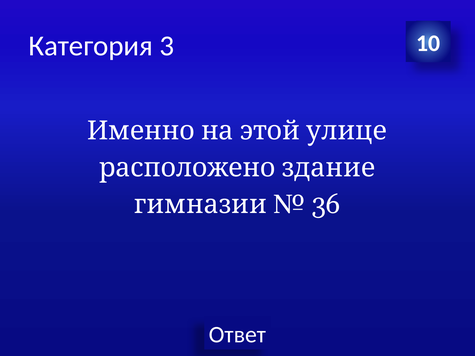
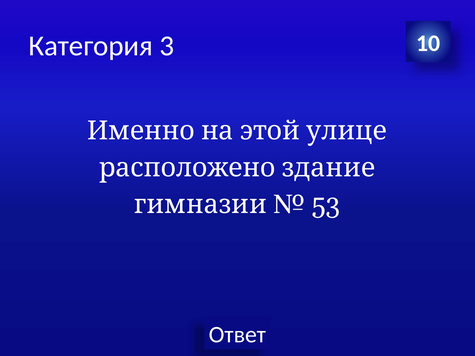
36: 36 -> 53 (326, 205)
